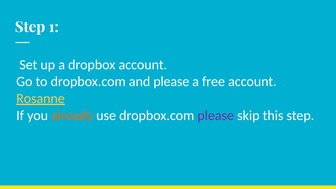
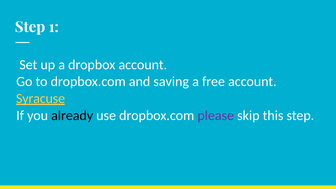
and please: please -> saving (171, 82)
Rosanne: Rosanne -> Syracuse (41, 98)
already colour: orange -> black (72, 116)
